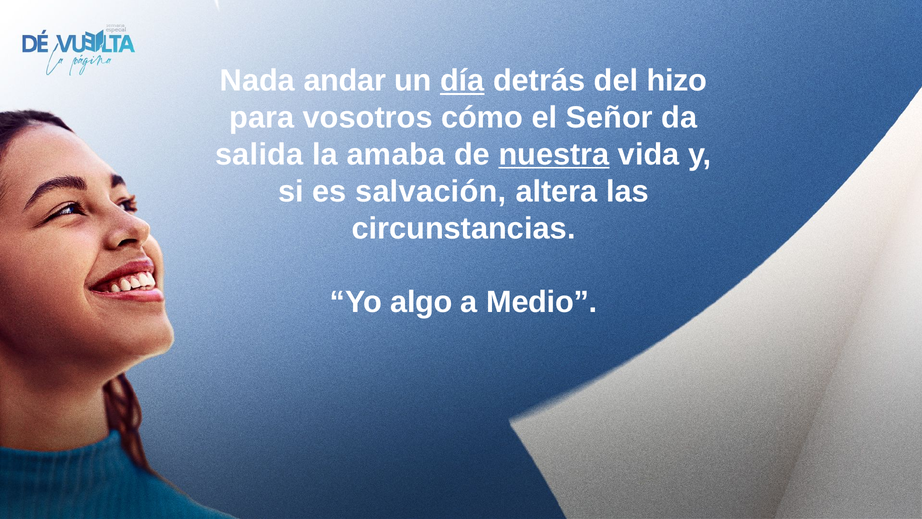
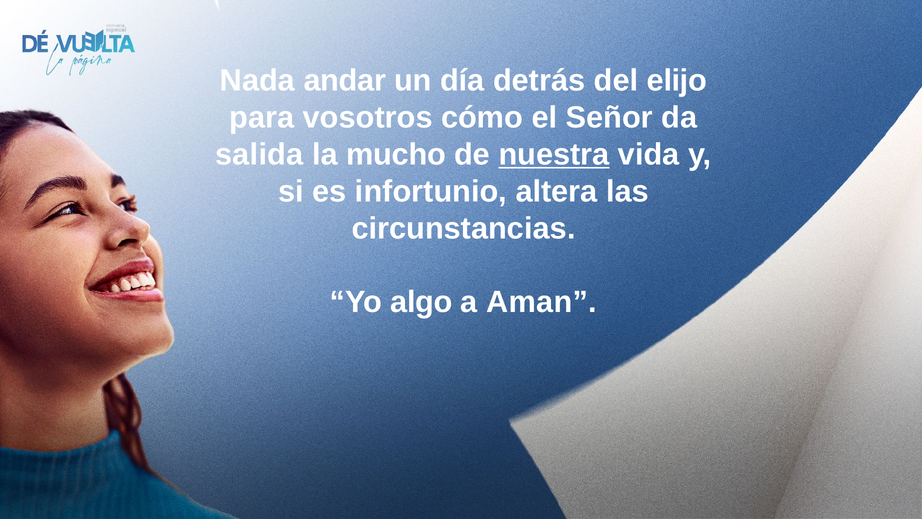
día underline: present -> none (462, 81)
hizo: hizo -> elijo (677, 81)
amaba: amaba -> mucho (396, 154)
salvación: salvación -> infortunio (431, 191)
Medio: Medio -> Aman (542, 302)
